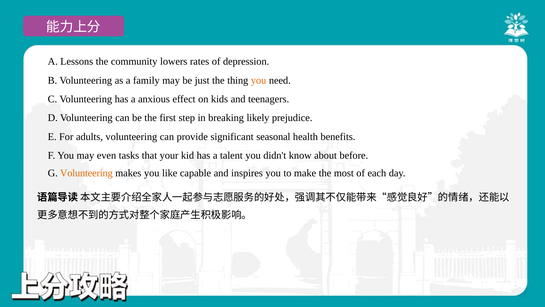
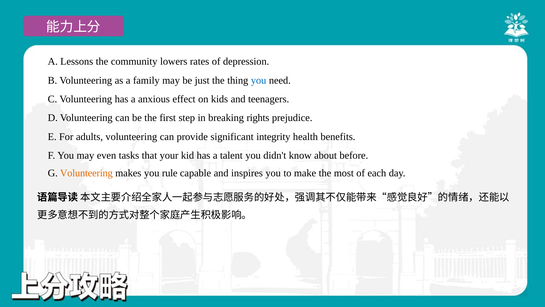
you colour: orange -> blue (259, 80)
likely: likely -> rights (258, 118)
seasonal: seasonal -> integrity (273, 136)
like: like -> rule (170, 173)
